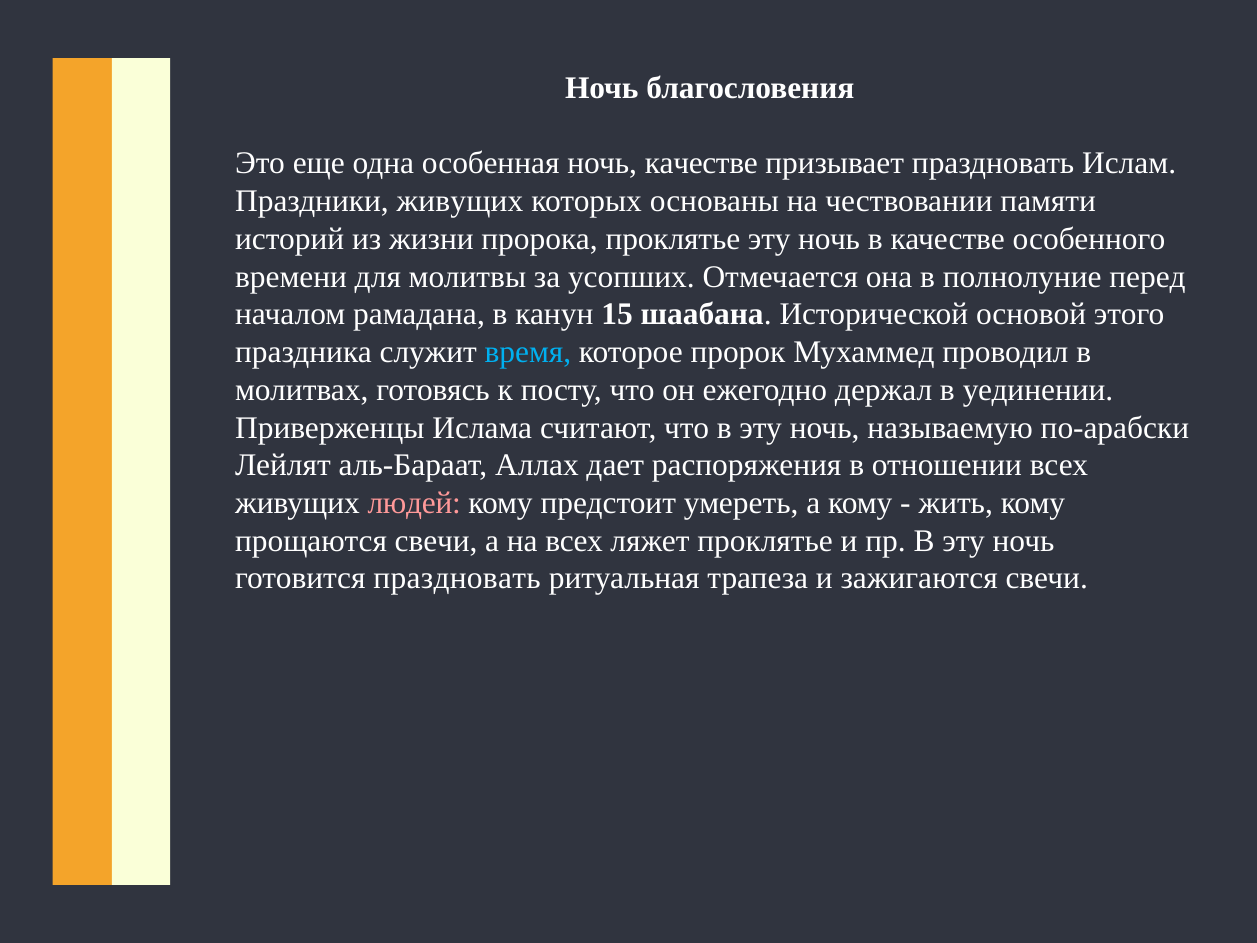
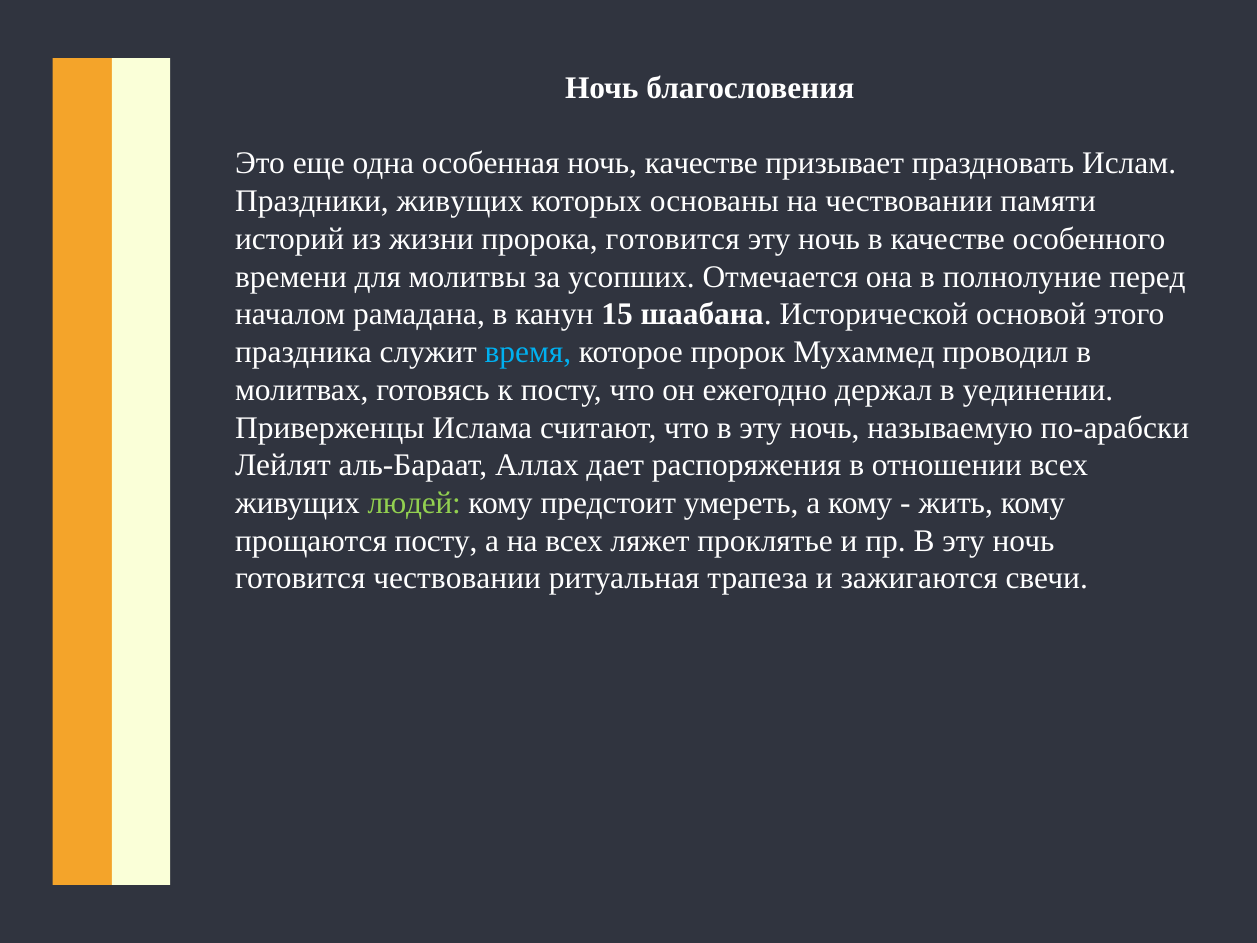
пророка проклятье: проклятье -> готовится (673, 239)
людей colour: pink -> light green (414, 503)
прощаются свечи: свечи -> посту (436, 541)
готовится праздновать: праздновать -> чествовании (457, 578)
